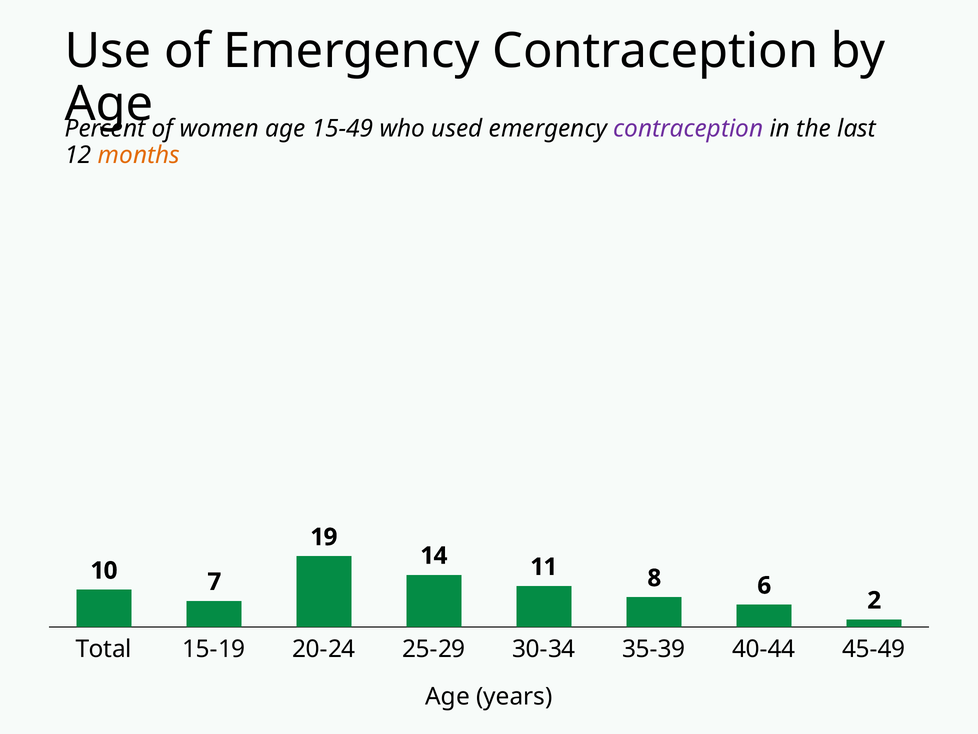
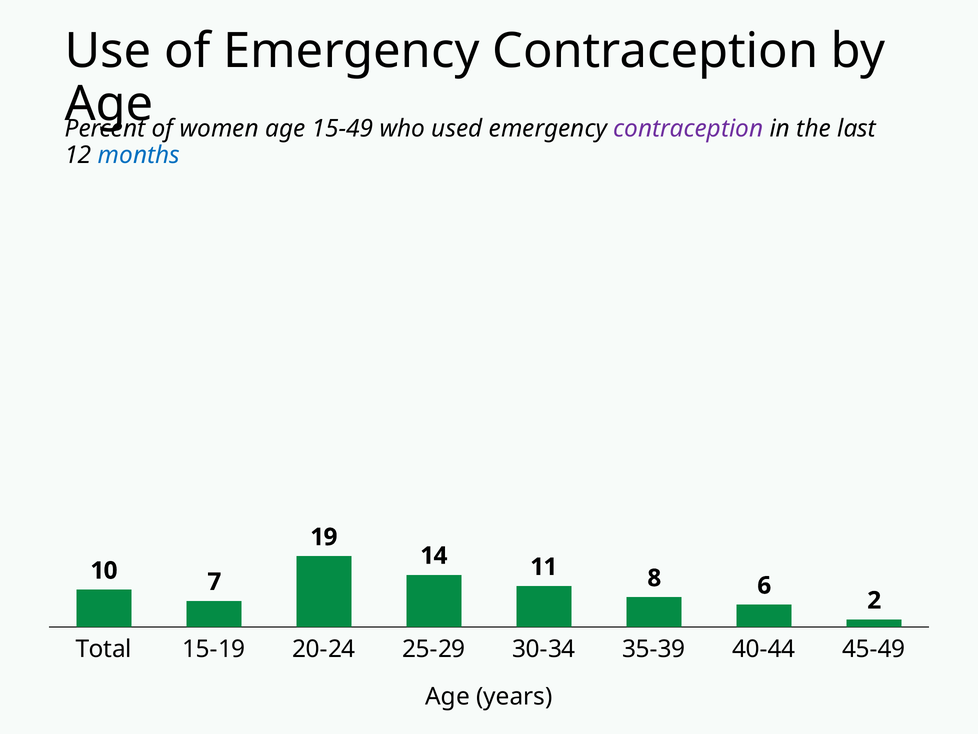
months colour: orange -> blue (139, 155)
